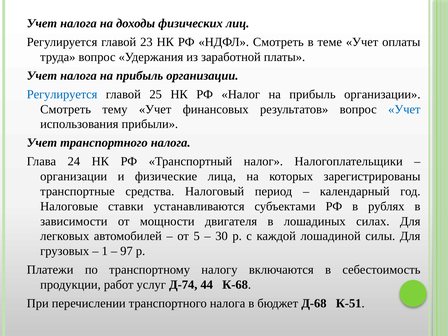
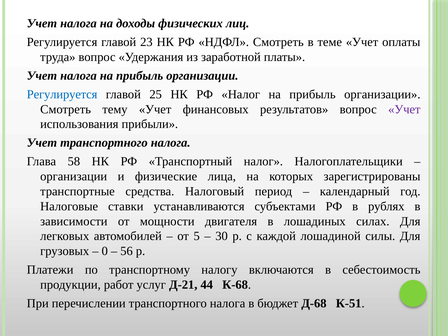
Учет colour: blue -> purple (404, 109)
24: 24 -> 58 (74, 162)
1: 1 -> 0 (105, 251)
97: 97 -> 56 (127, 251)
Д-74: Д-74 -> Д-21 (183, 285)
